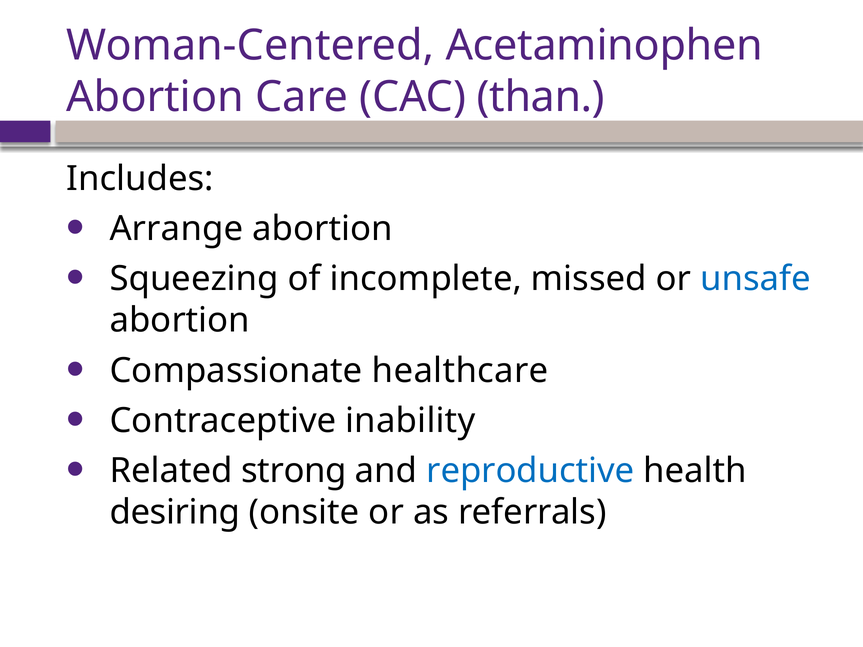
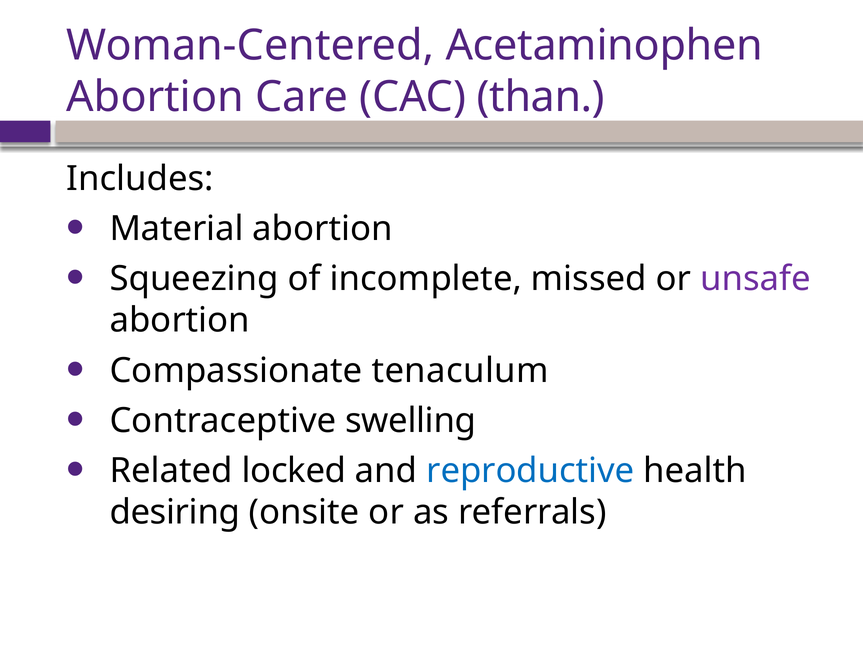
Arrange: Arrange -> Material (177, 229)
unsafe colour: blue -> purple (755, 279)
healthcare: healthcare -> tenaculum (460, 371)
inability: inability -> swelling (411, 421)
strong: strong -> locked (294, 471)
